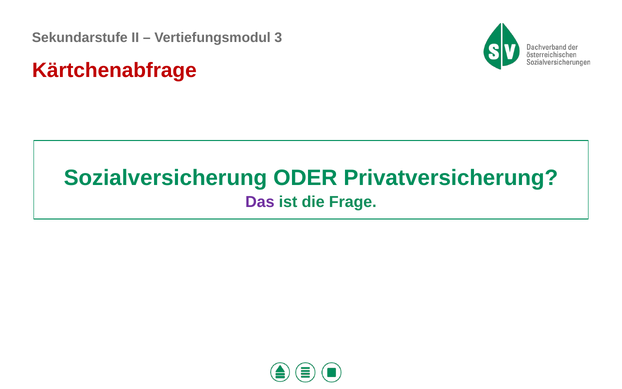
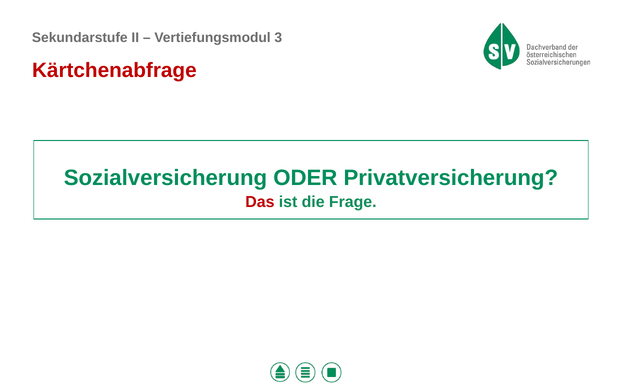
Das colour: purple -> red (260, 202)
